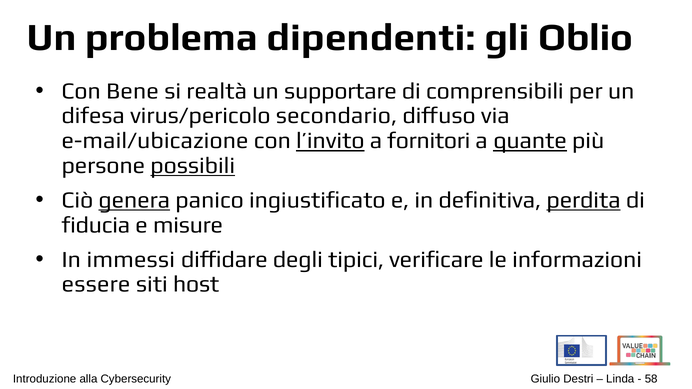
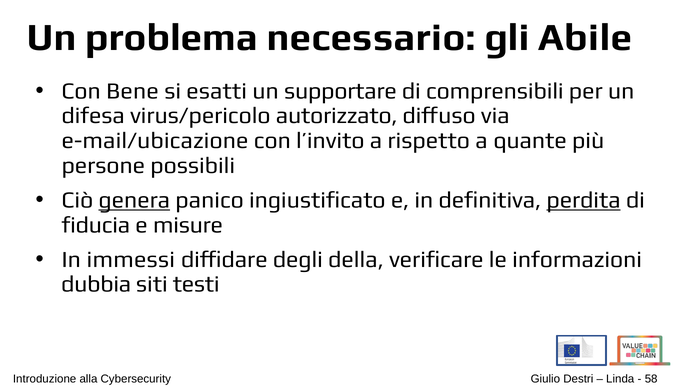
dipendenti: dipendenti -> necessario (371, 37)
Oblio: Oblio -> Abile (585, 37)
realtà: realtà -> esatti (217, 91)
secondario: secondario -> autorizzato (337, 116)
l’invito underline: present -> none (330, 141)
fornitori: fornitori -> rispetto (429, 141)
quante underline: present -> none (530, 141)
possibili underline: present -> none (193, 166)
tipici: tipici -> della (356, 260)
essere: essere -> dubbia (96, 285)
host: host -> testi (196, 285)
